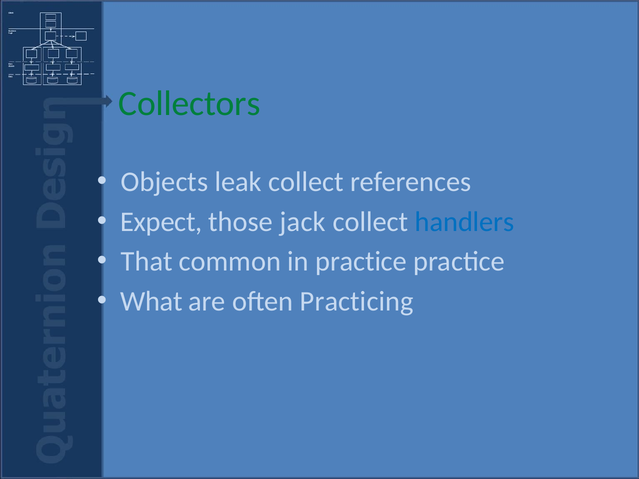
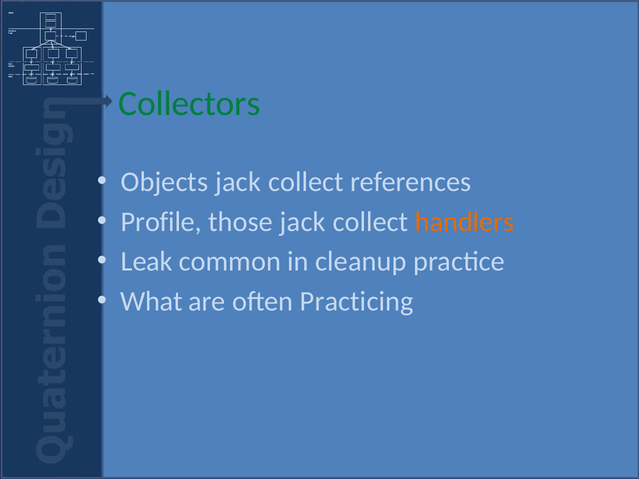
Objects leak: leak -> jack (238, 182)
Expect: Expect -> Profile (161, 222)
handlers colour: blue -> orange (465, 222)
That: That -> Leak (147, 262)
in practice: practice -> cleanup (361, 262)
